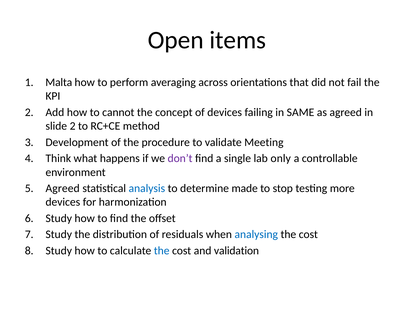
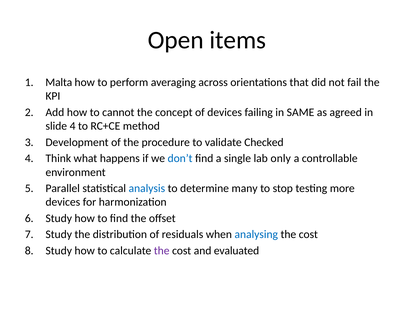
slide 2: 2 -> 4 (73, 126)
Meeting: Meeting -> Checked (264, 142)
don’t colour: purple -> blue (180, 158)
5 Agreed: Agreed -> Parallel (63, 188)
made: made -> many (245, 188)
the colour: blue -> purple (162, 250)
validation: validation -> evaluated (236, 250)
